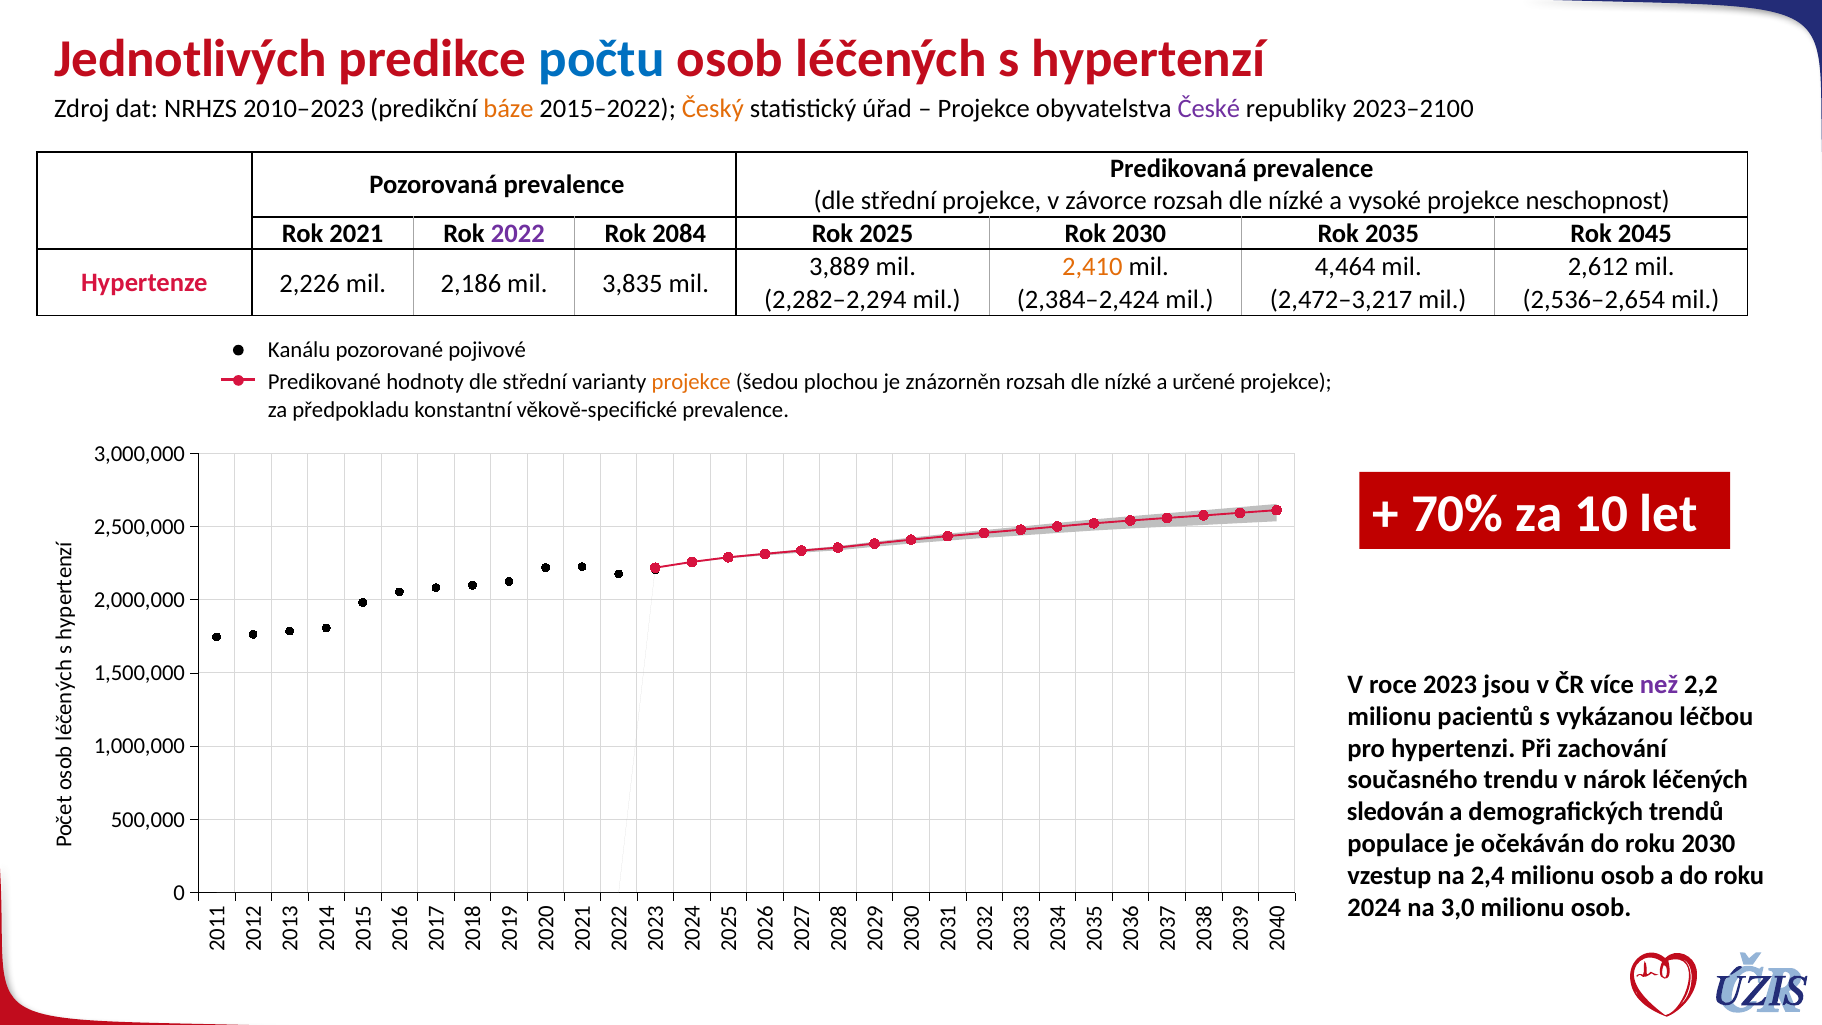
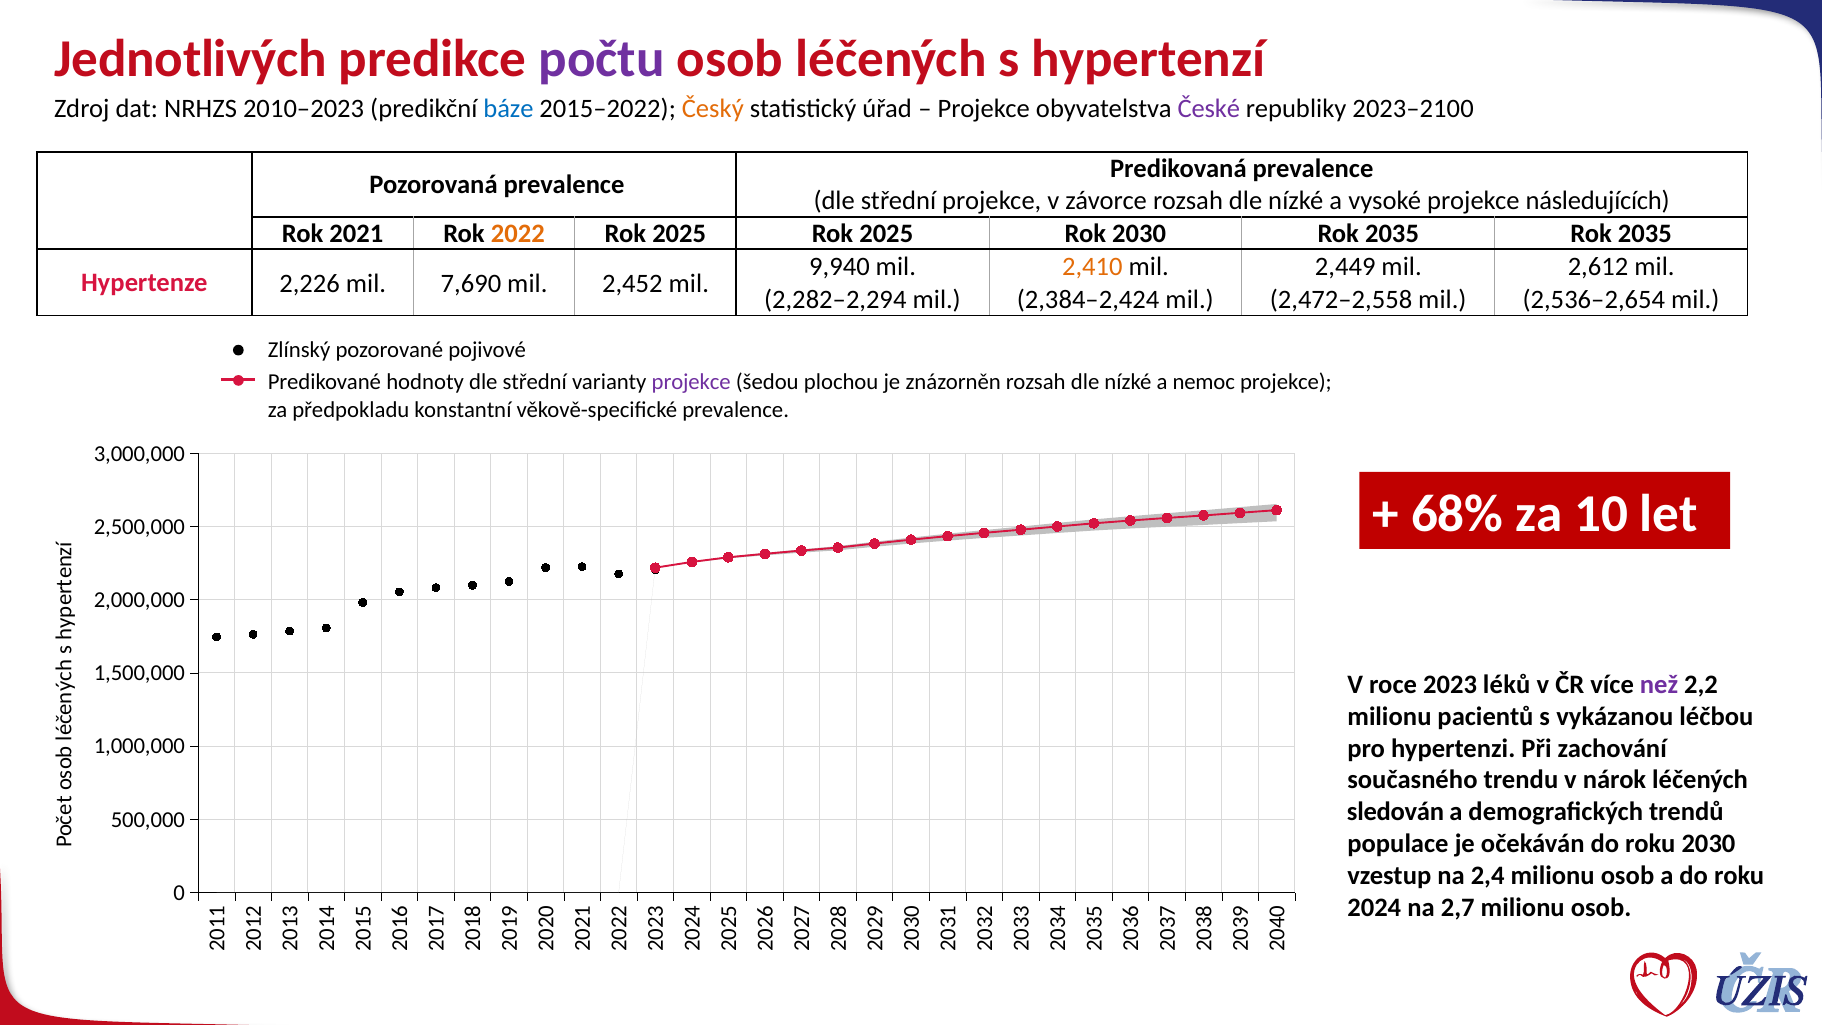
počtu colour: blue -> purple (602, 59)
báze colour: orange -> blue (508, 108)
neschopnost: neschopnost -> následujících (1598, 201)
2022 colour: purple -> orange (518, 233)
2084: 2084 -> 2025 (679, 233)
2035 Rok 2045: 2045 -> 2035 (1645, 233)
3,889: 3,889 -> 9,940 (839, 267)
4,464: 4,464 -> 2,449 (1345, 267)
2,186: 2,186 -> 7,690 (471, 283)
3,835: 3,835 -> 2,452 (632, 283)
2,472–3,217: 2,472–3,217 -> 2,472–2,558 (1341, 299)
Kanálu: Kanálu -> Zlínský (299, 350)
projekce colour: orange -> purple (691, 382)
určené: určené -> nemoc (1204, 382)
70%: 70% -> 68% (1457, 514)
jsou: jsou -> léků (1507, 684)
3,0: 3,0 -> 2,7 (1458, 908)
